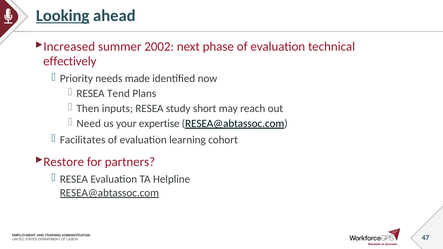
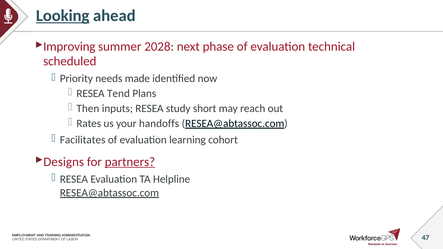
Increased: Increased -> Improving (69, 47)
2002: 2002 -> 2028 (159, 47)
effectively: effectively -> scheduled (70, 61)
Need: Need -> Rates (89, 124)
expertise: expertise -> handoffs (159, 124)
Restore: Restore -> Designs (64, 162)
partners underline: none -> present (130, 162)
